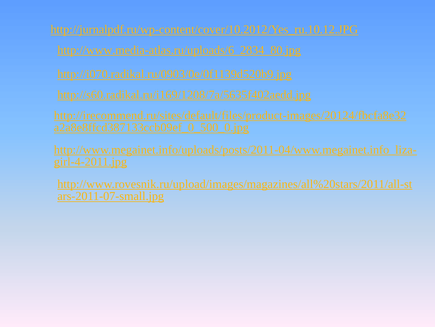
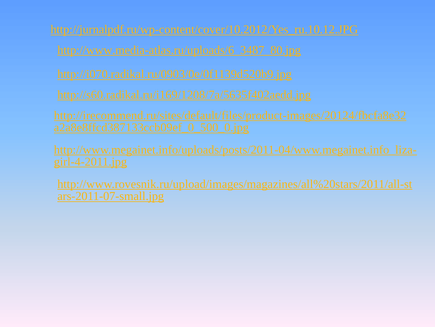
http://www.media-atlas.ru/uploads/6_2834_80.jpg: http://www.media-atlas.ru/uploads/6_2834_80.jpg -> http://www.media-atlas.ru/uploads/6_3487_80.jpg (179, 50)
